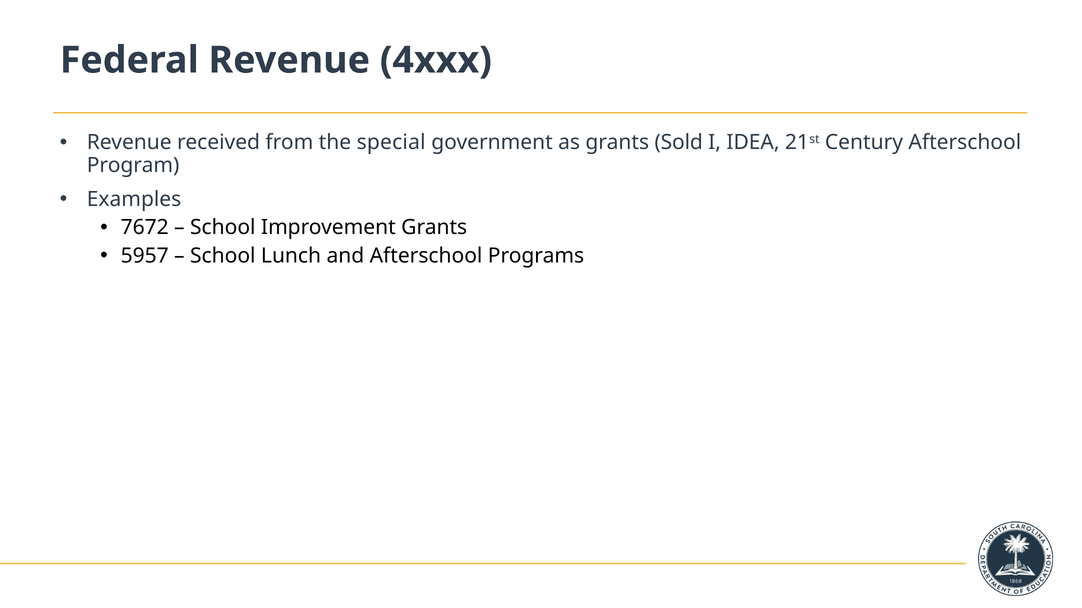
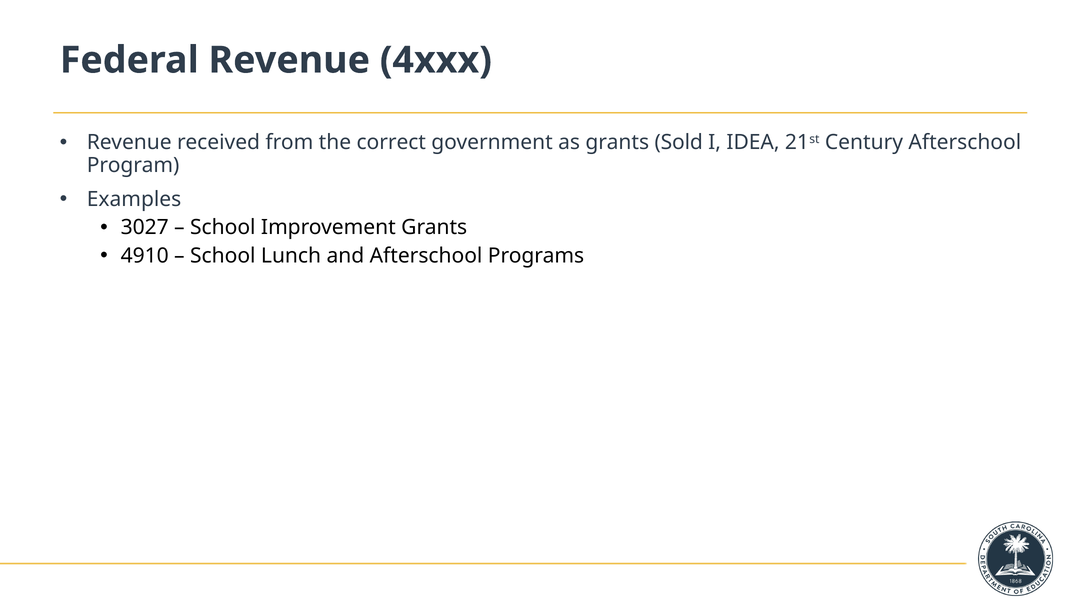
special: special -> correct (391, 143)
7672: 7672 -> 3027 (145, 228)
5957: 5957 -> 4910 (145, 256)
